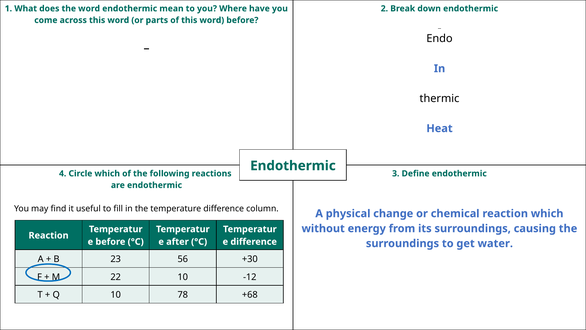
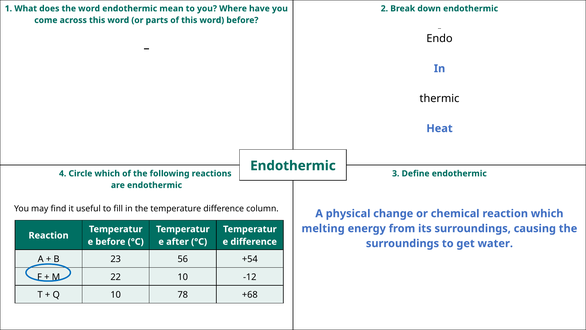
without: without -> melting (323, 228)
+30: +30 -> +54 (250, 259)
